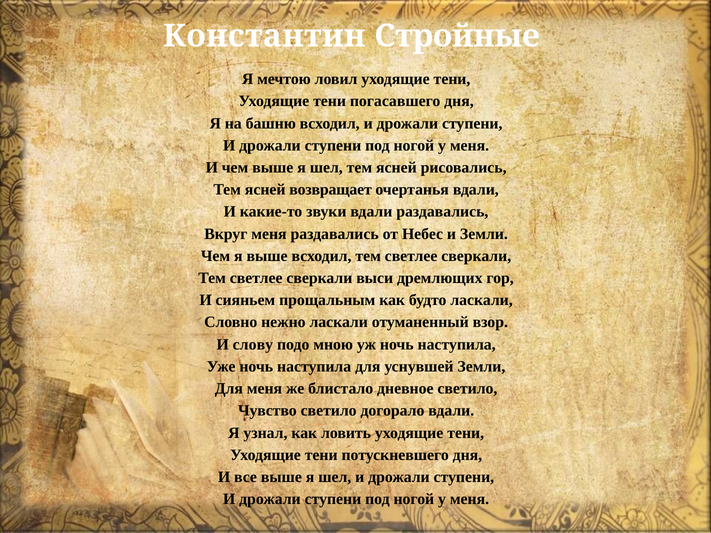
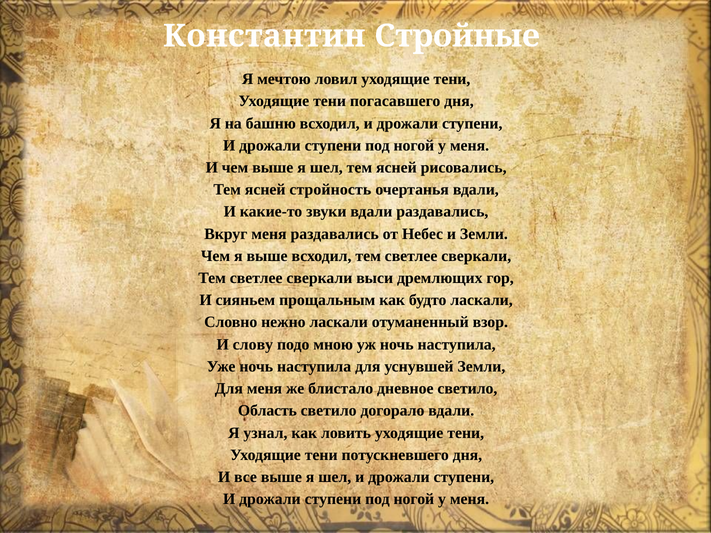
возвращает: возвращает -> стройность (330, 190)
Чувство: Чувство -> Область (267, 411)
